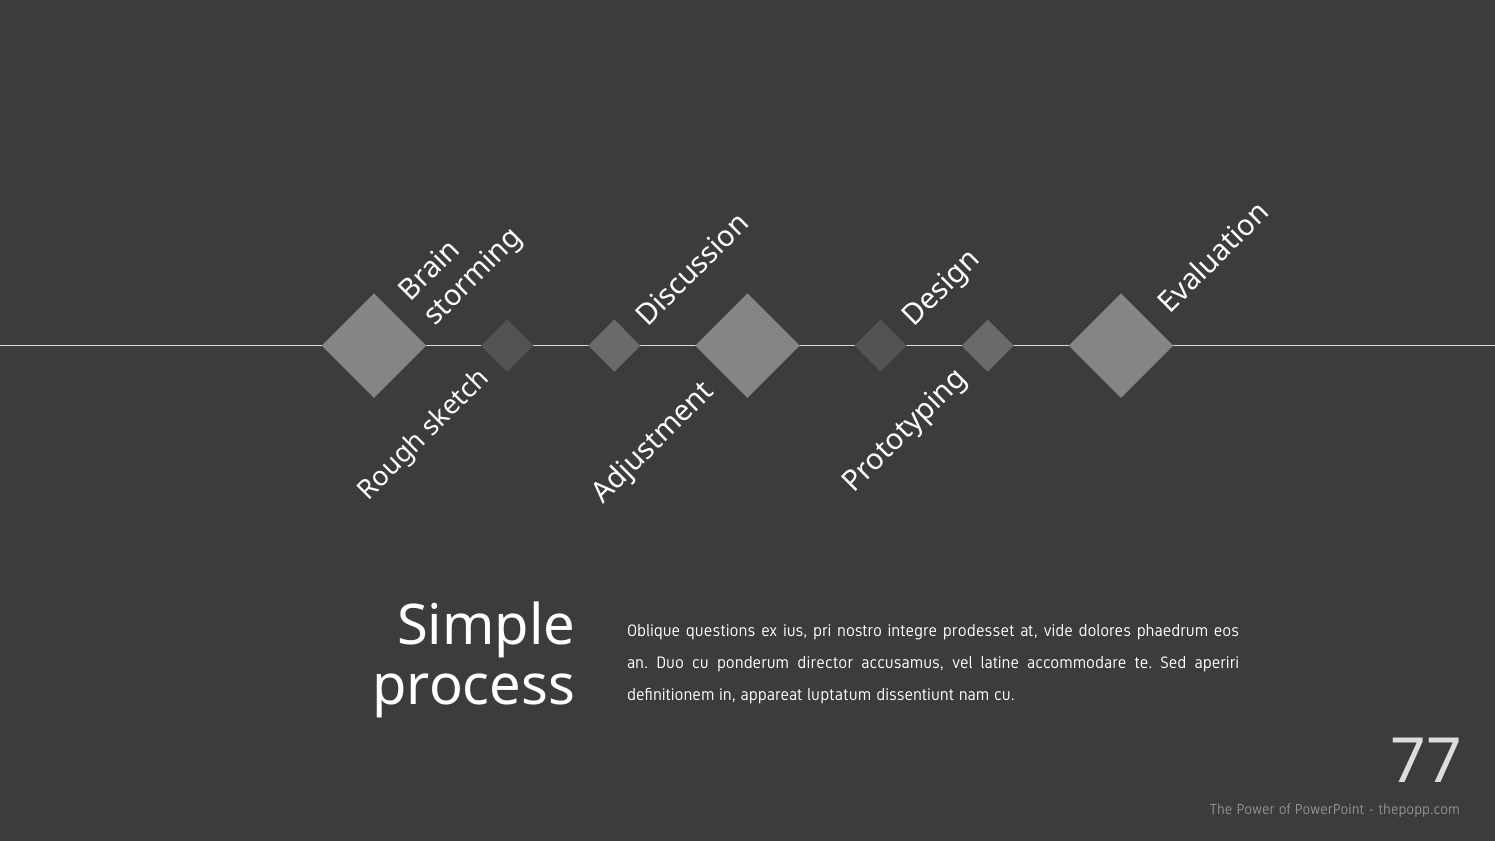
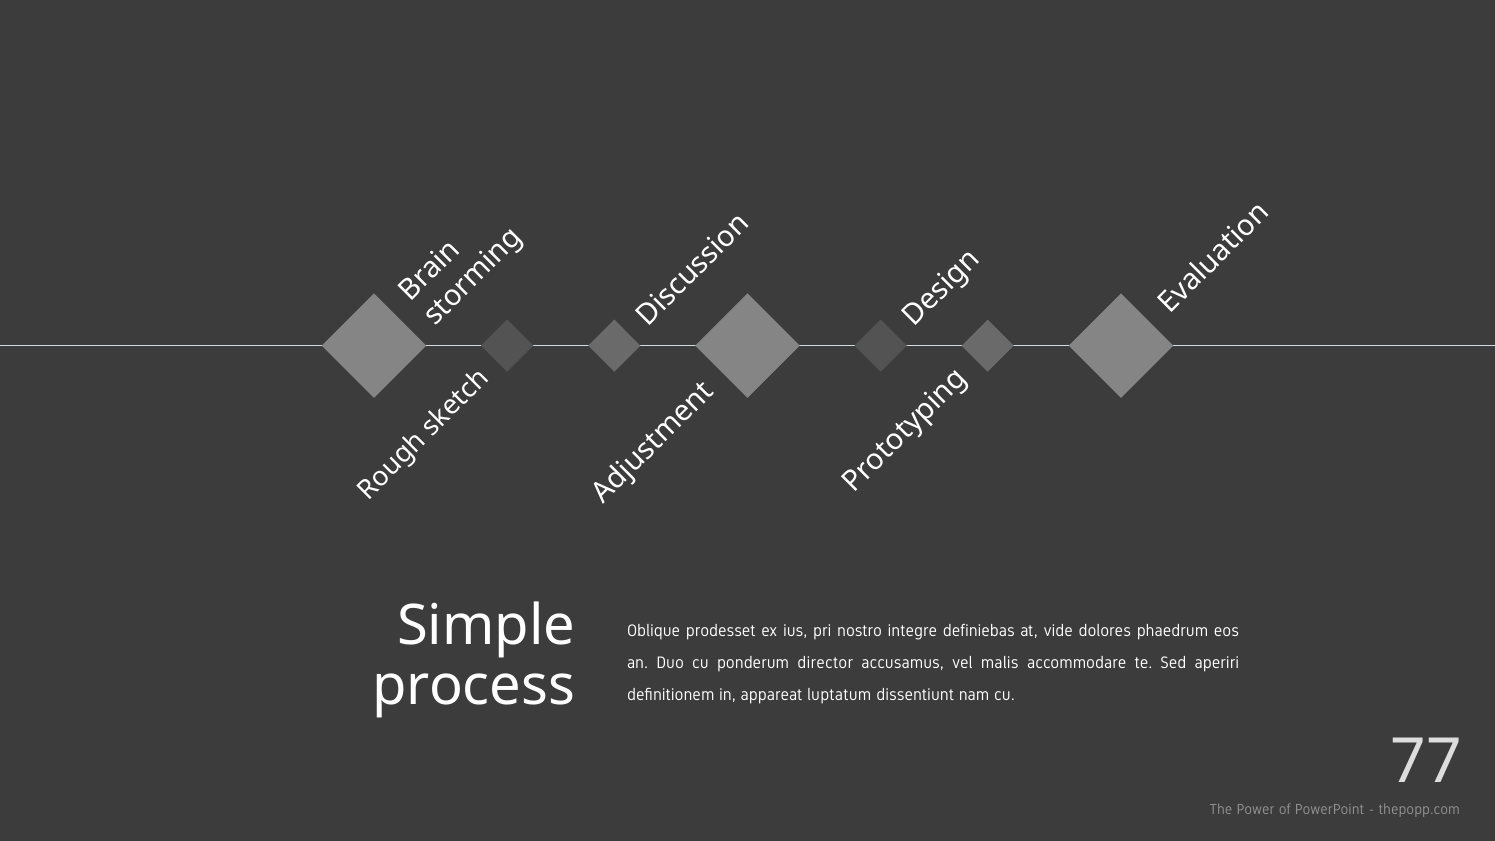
questions: questions -> prodesset (721, 631)
prodesset: prodesset -> definiebas (979, 631)
latine: latine -> malis (1000, 663)
